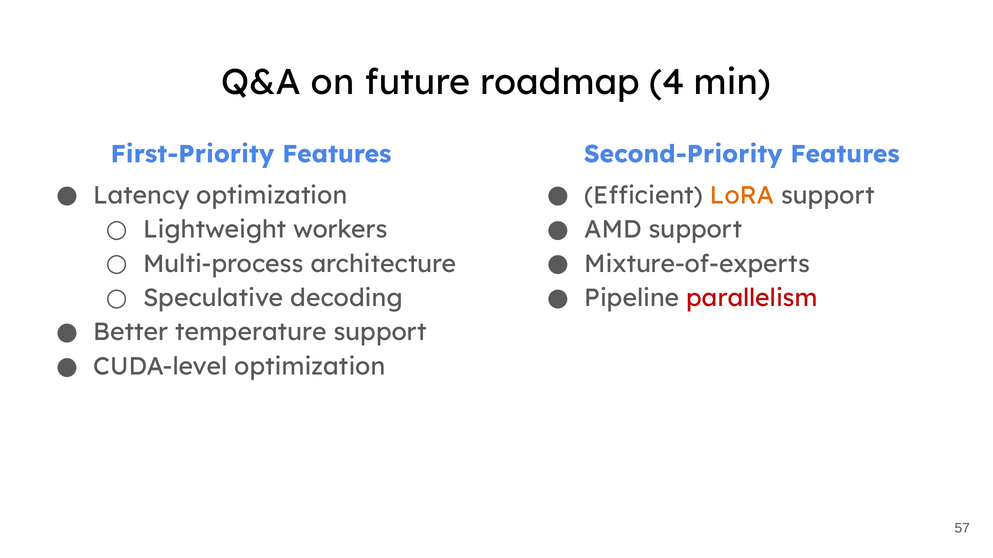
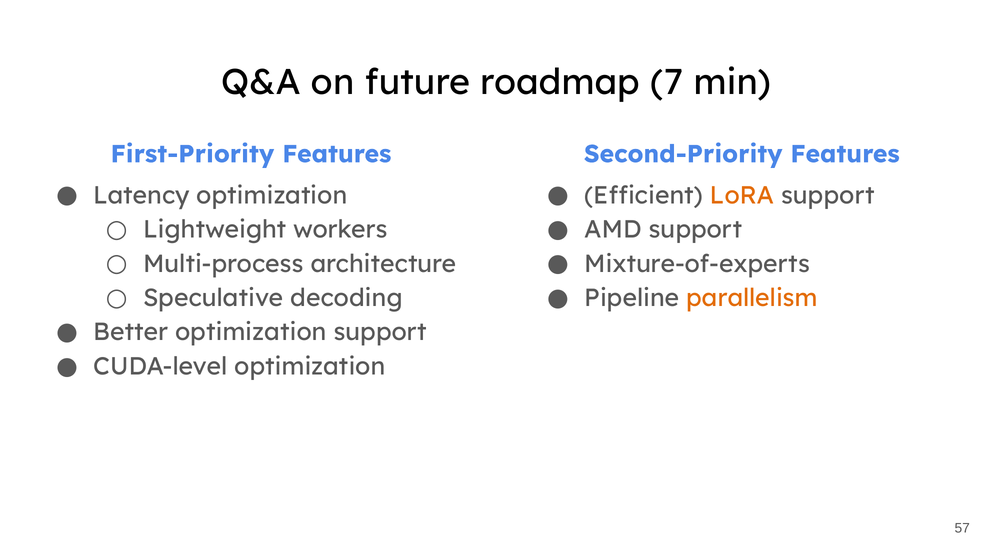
4: 4 -> 7 (667, 82)
parallelism colour: red -> orange (752, 298)
Better temperature: temperature -> optimization (251, 333)
